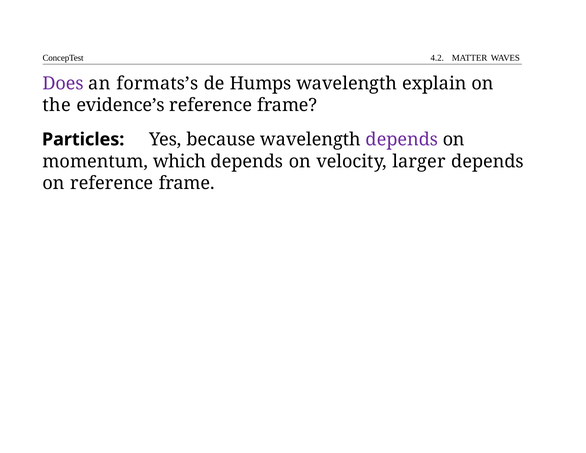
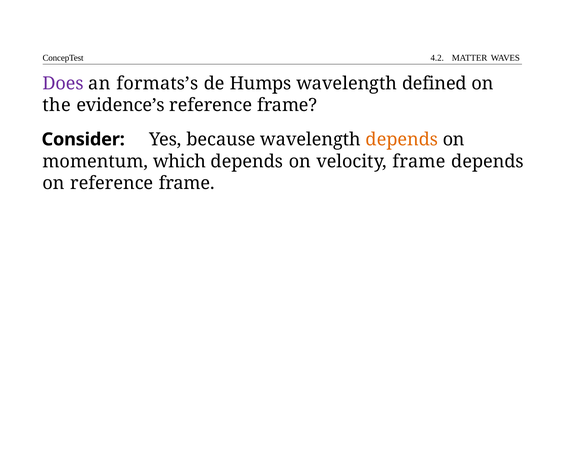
explain: explain -> defined (434, 83)
Particles: Particles -> Consider (83, 139)
depends colour: purple -> orange (402, 139)
velocity larger: larger -> frame (419, 161)
